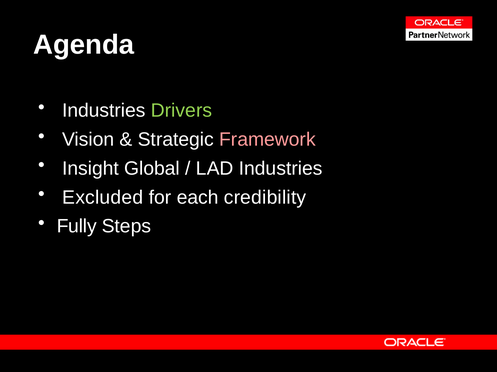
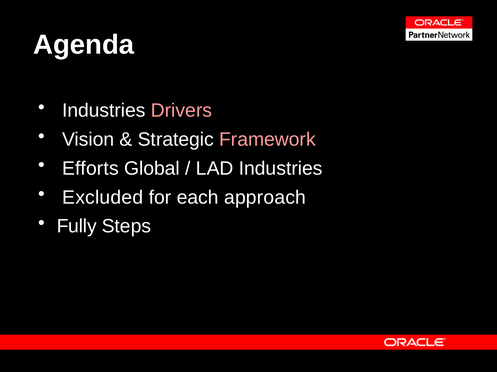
Drivers colour: light green -> pink (182, 111)
Insight: Insight -> Efforts (90, 169)
credibility: credibility -> approach (265, 198)
